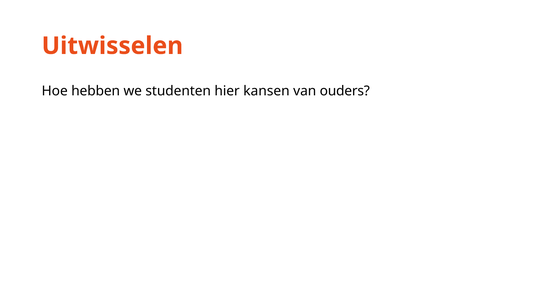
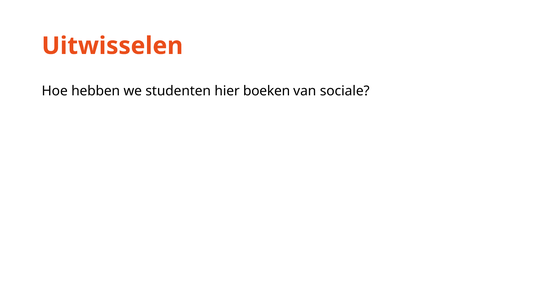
kansen: kansen -> boeken (267, 91)
ouders: ouders -> sociale (345, 91)
